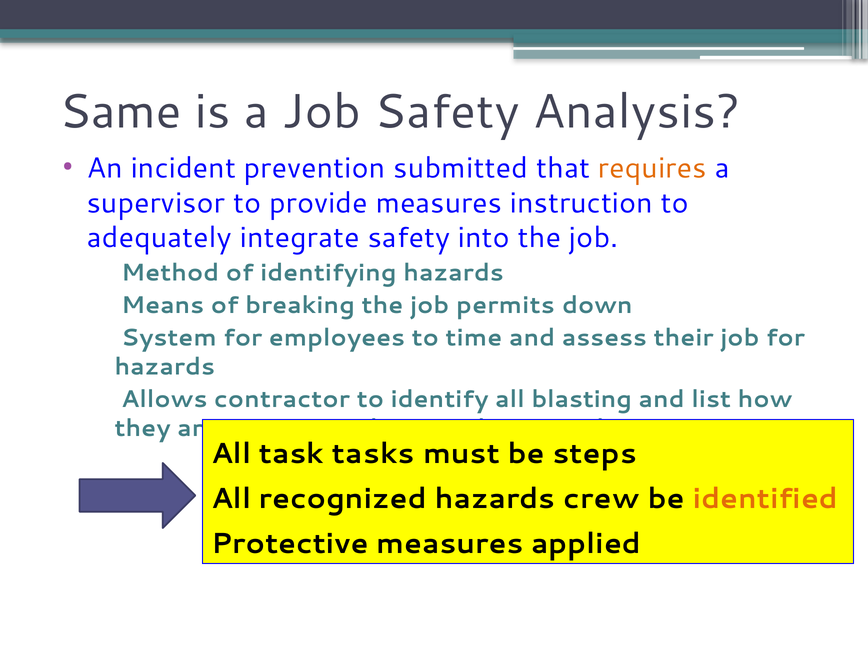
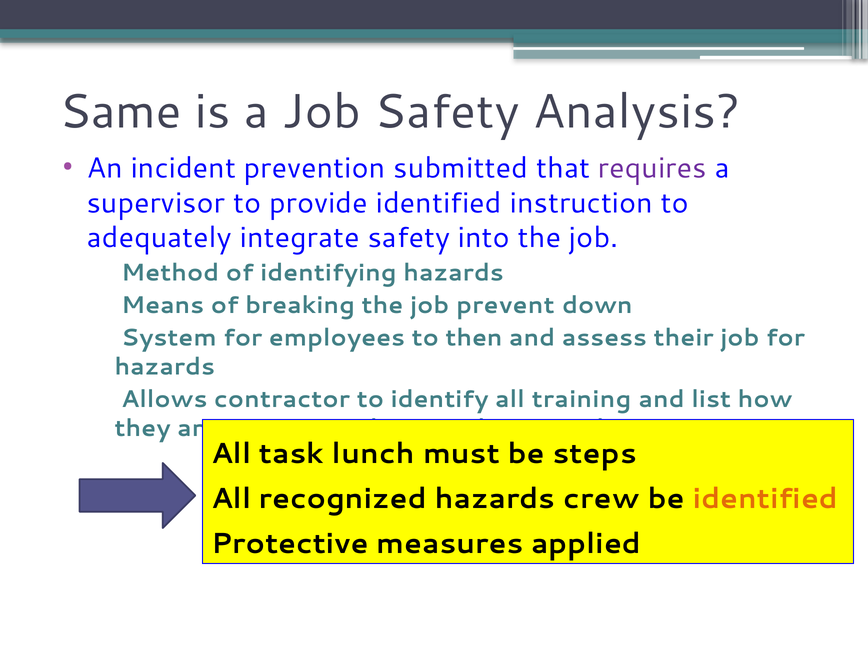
requires colour: orange -> purple (652, 168)
provide measures: measures -> identified (439, 203)
permits: permits -> prevent (505, 305)
time: time -> then (474, 338)
blasting: blasting -> training (582, 400)
tasks: tasks -> lunch (373, 454)
